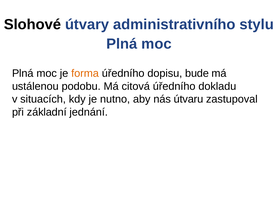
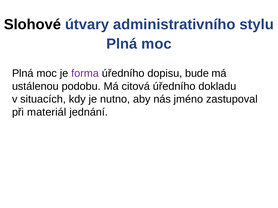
forma colour: orange -> purple (85, 73)
útvaru: útvaru -> jméno (188, 99)
základní: základní -> materiál (47, 112)
